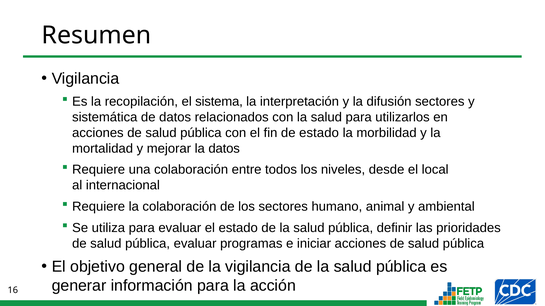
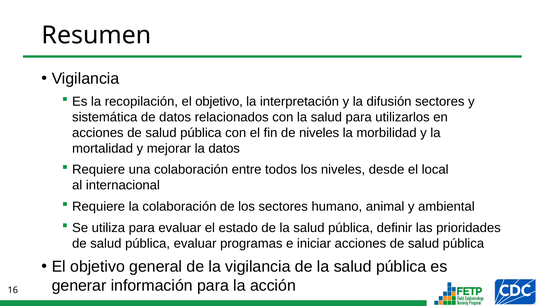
recopilación el sistema: sistema -> objetivo (219, 102)
de estado: estado -> niveles (319, 133)
